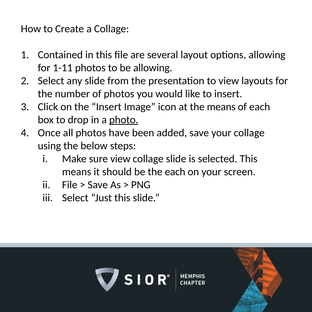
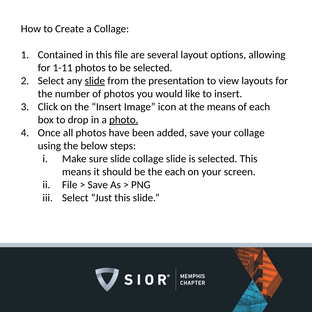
be allowing: allowing -> selected (153, 68)
slide underline: none -> present (95, 81)
sure view: view -> slide (120, 159)
